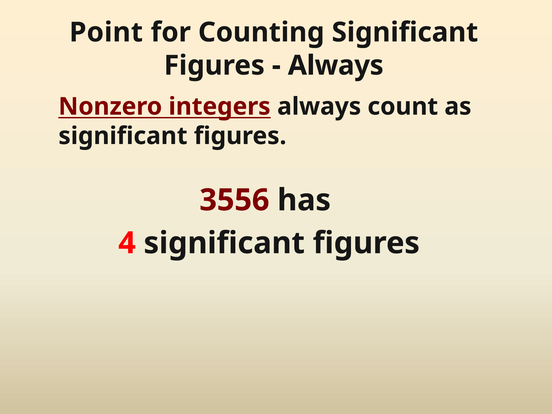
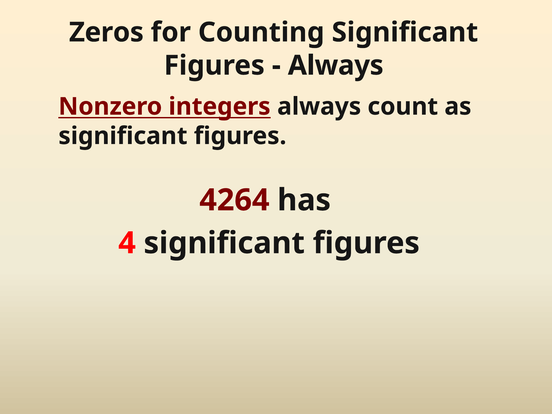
Point: Point -> Zeros (106, 32)
3556: 3556 -> 4264 (234, 200)
